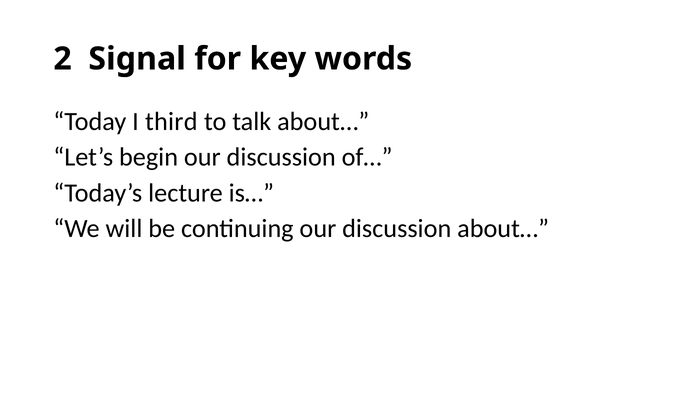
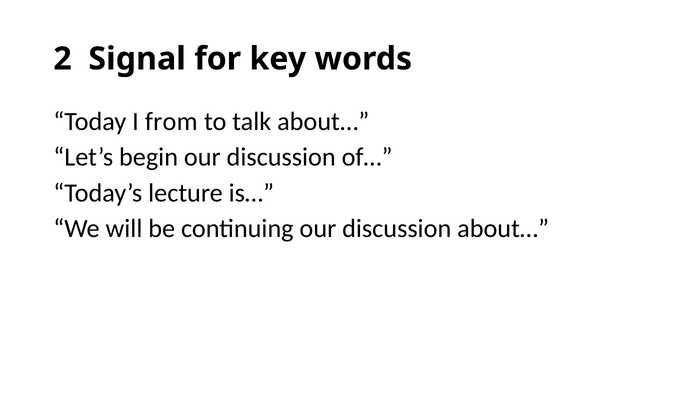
third: third -> from (171, 121)
